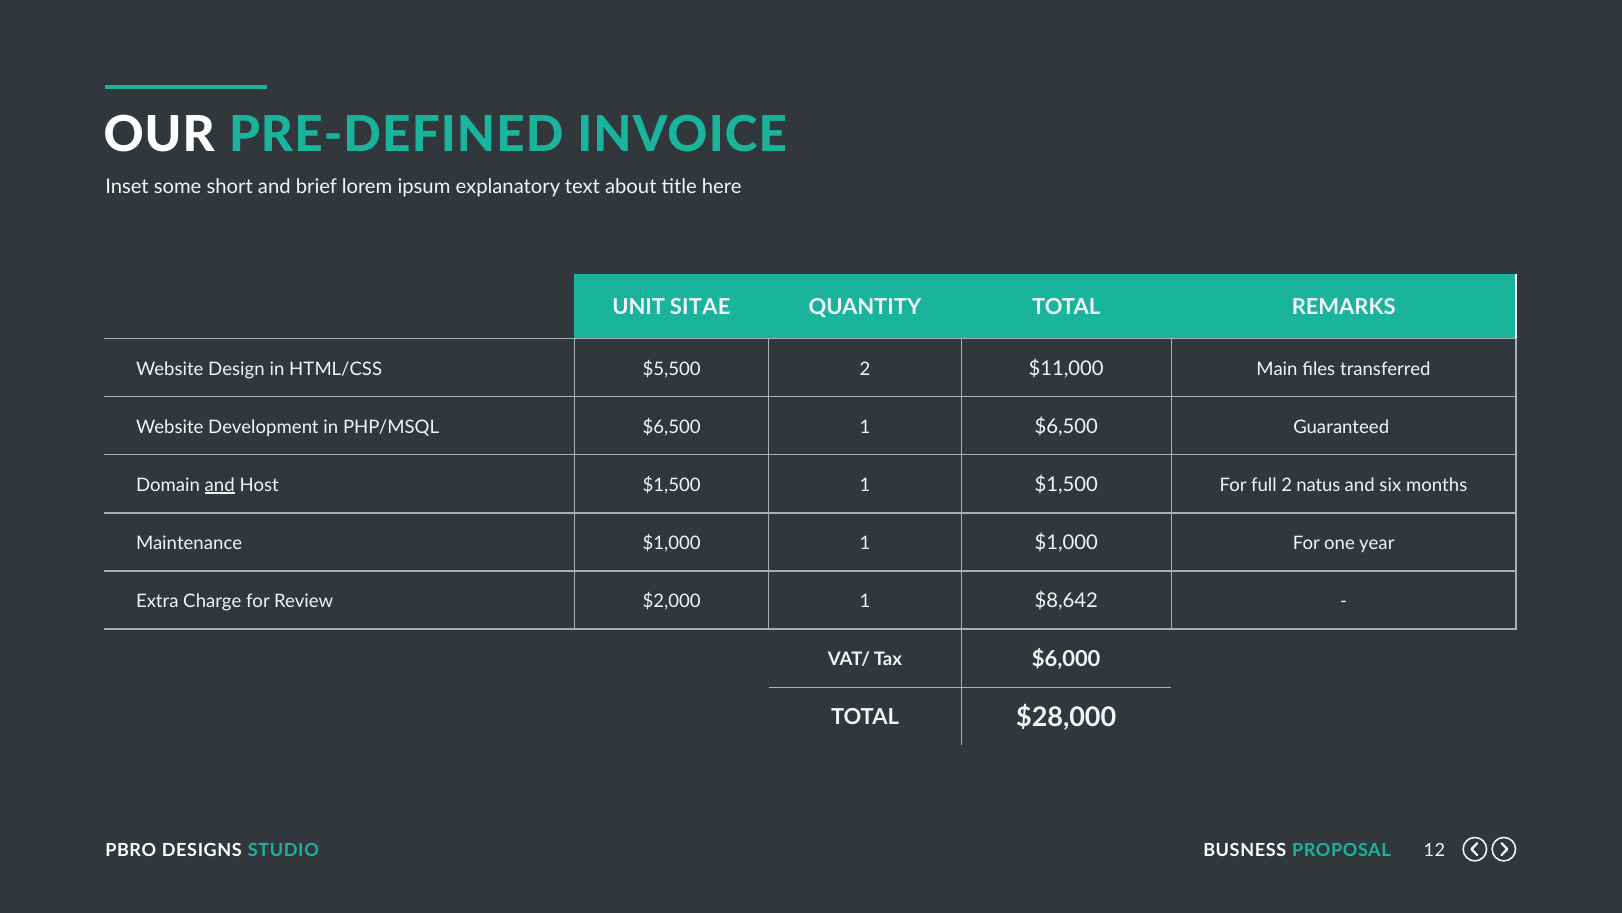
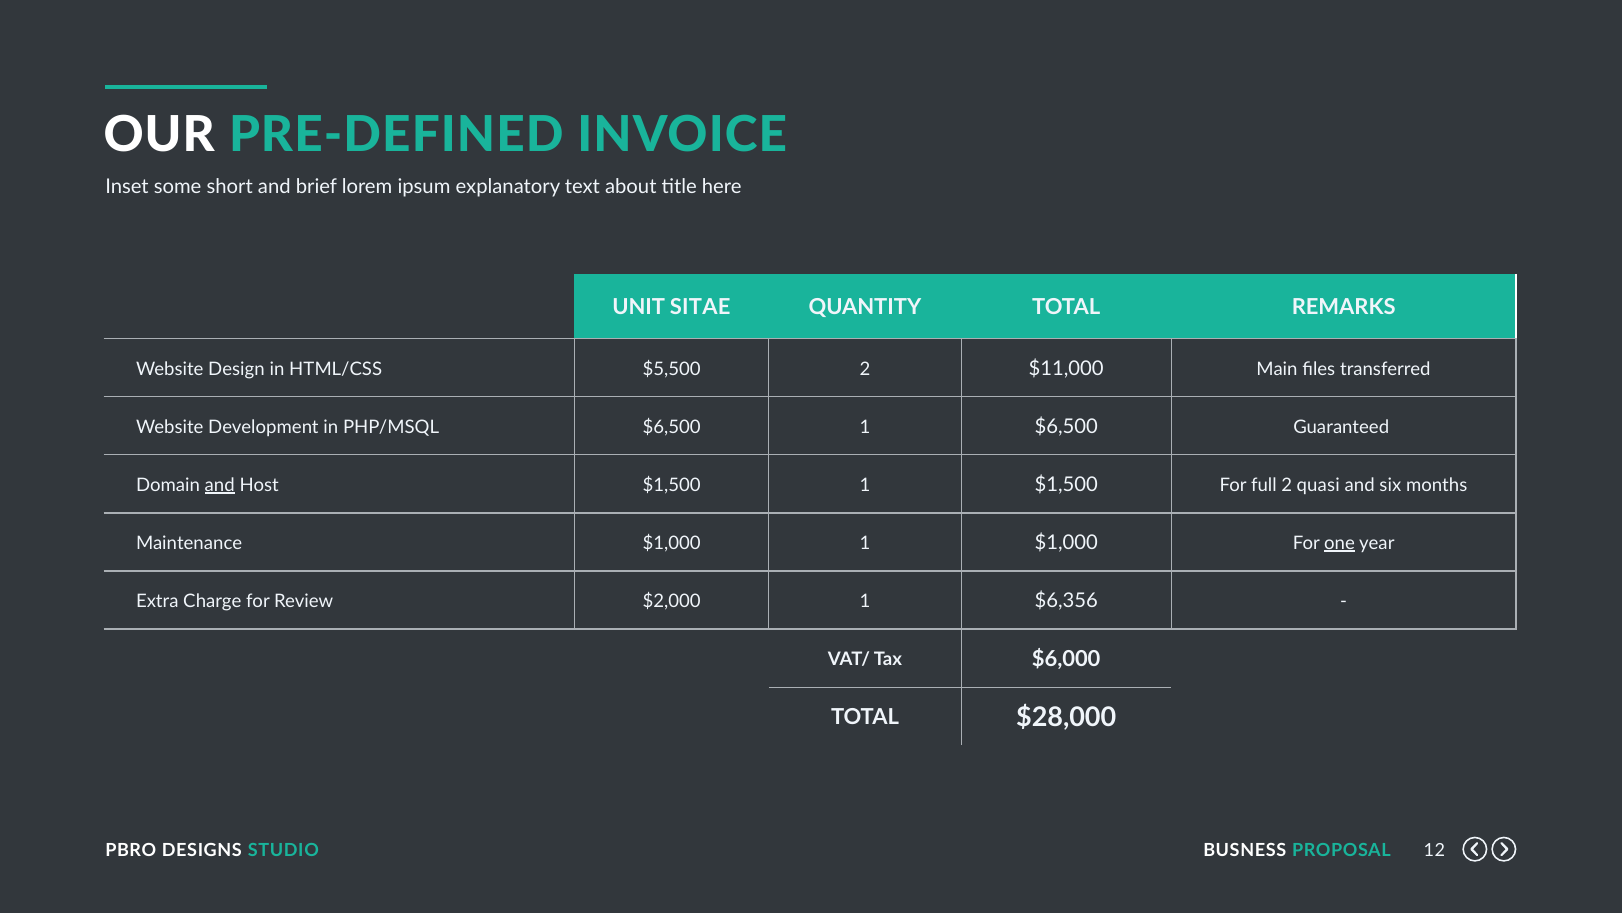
natus: natus -> quasi (1318, 485)
one underline: none -> present (1340, 543)
$8,642: $8,642 -> $6,356 (1066, 601)
